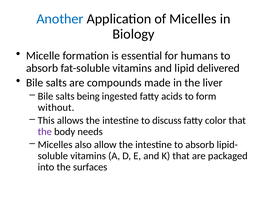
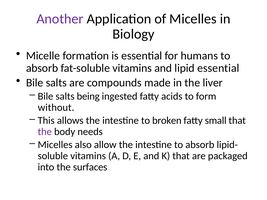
Another colour: blue -> purple (60, 19)
lipid delivered: delivered -> essential (218, 68)
discuss: discuss -> broken (167, 121)
color: color -> small (216, 121)
